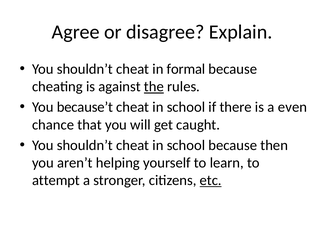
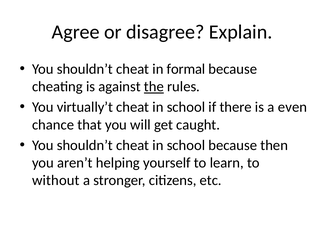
because’t: because’t -> virtually’t (85, 107)
attempt: attempt -> without (56, 180)
etc underline: present -> none (211, 180)
